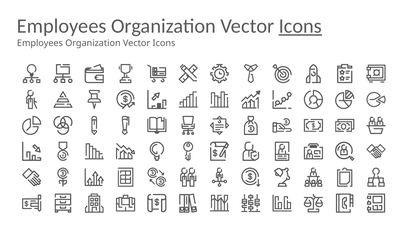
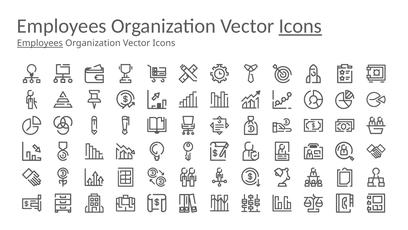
Employees underline: none -> present (40, 43)
